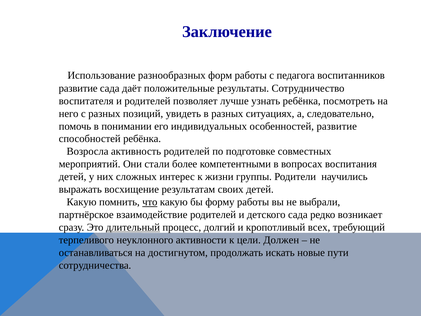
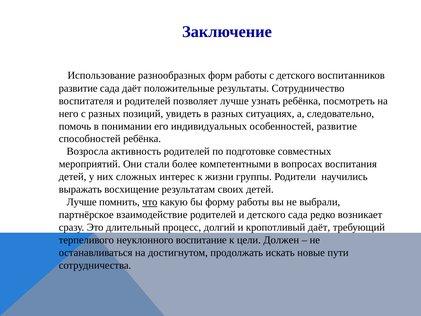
с педагога: педагога -> детского (296, 75)
Какую: Какую -> Лучше (82, 202)
длительный underline: present -> none (133, 227)
кропотливый всех: всех -> даёт (319, 227)
активности: активности -> воспитание (201, 240)
